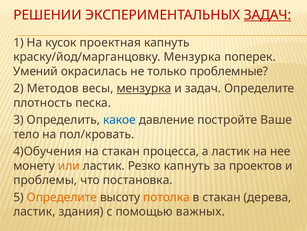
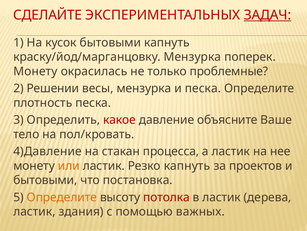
РЕШЕНИИ: РЕШЕНИИ -> СДЕЛАЙТЕ (48, 15)
кусок проектная: проектная -> бытовыми (110, 42)
Умений: Умений -> Монету (35, 71)
Методов: Методов -> Решении (53, 88)
мензурка underline: present -> none (144, 88)
и задач: задач -> песка (203, 88)
какое colour: blue -> red (120, 120)
постройте: постройте -> объясните (227, 120)
4)Обучения: 4)Обучения -> 4)Давление (47, 151)
проблемы: проблемы -> бытовыми (45, 180)
потолка colour: orange -> red (166, 197)
в стакан: стакан -> ластик (222, 197)
